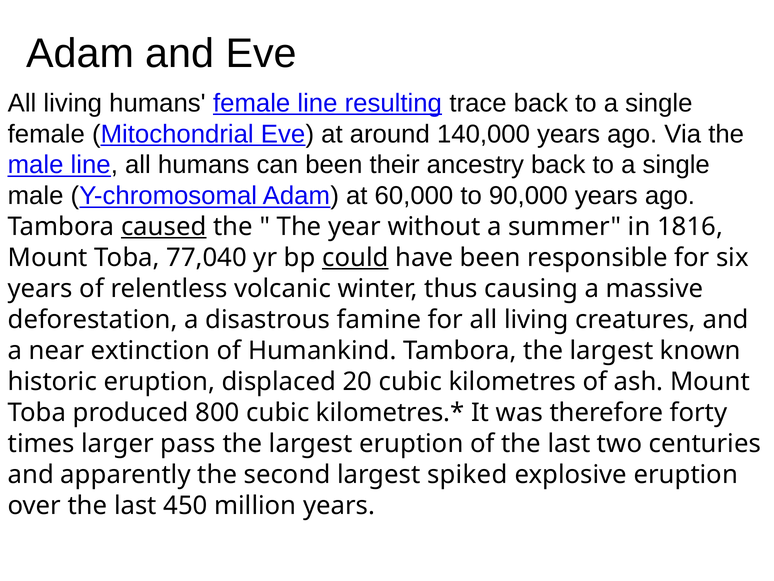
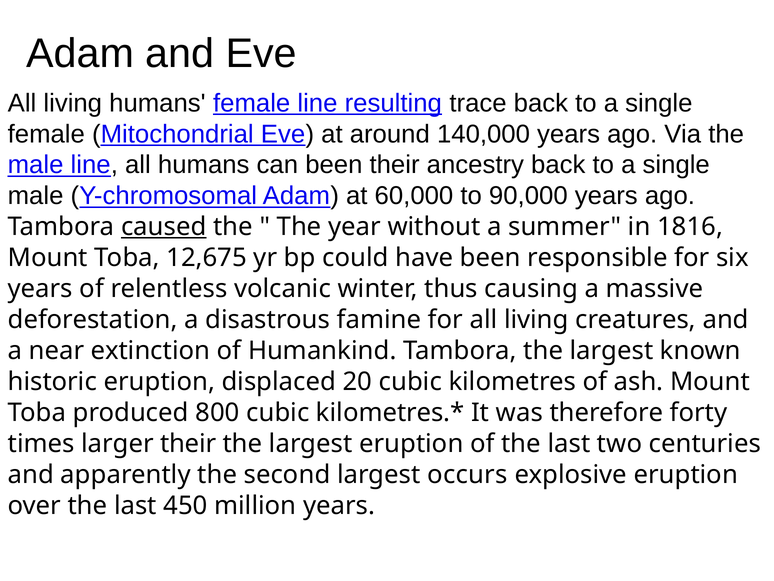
77,040: 77,040 -> 12,675 (207, 258)
could underline: present -> none (355, 258)
larger pass: pass -> their (188, 443)
spiked: spiked -> occurs (467, 474)
